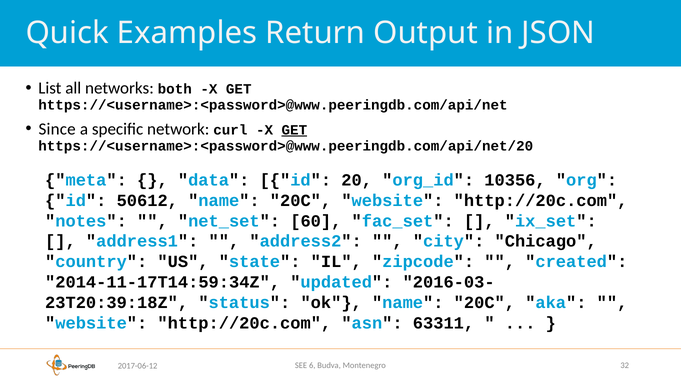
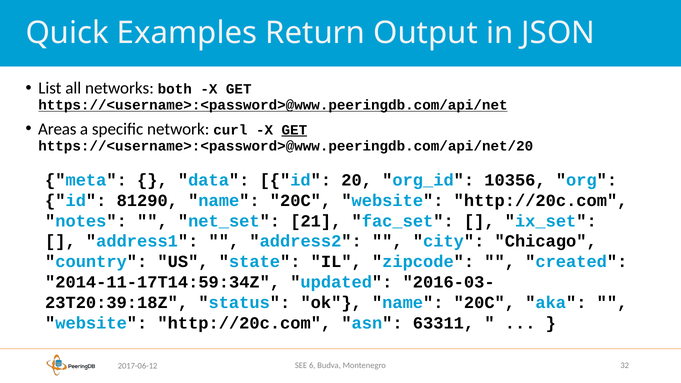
https://<username>:<password>@www.peeringdb.com/api/net underline: none -> present (273, 105)
Since: Since -> Areas (57, 129)
50612: 50612 -> 81290 (147, 201)
60: 60 -> 21 (316, 221)
